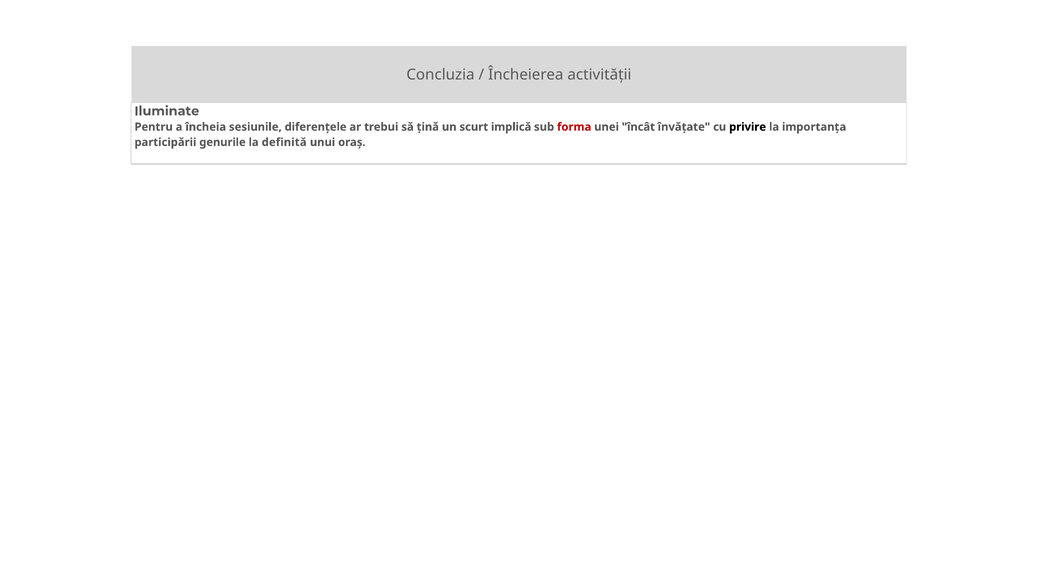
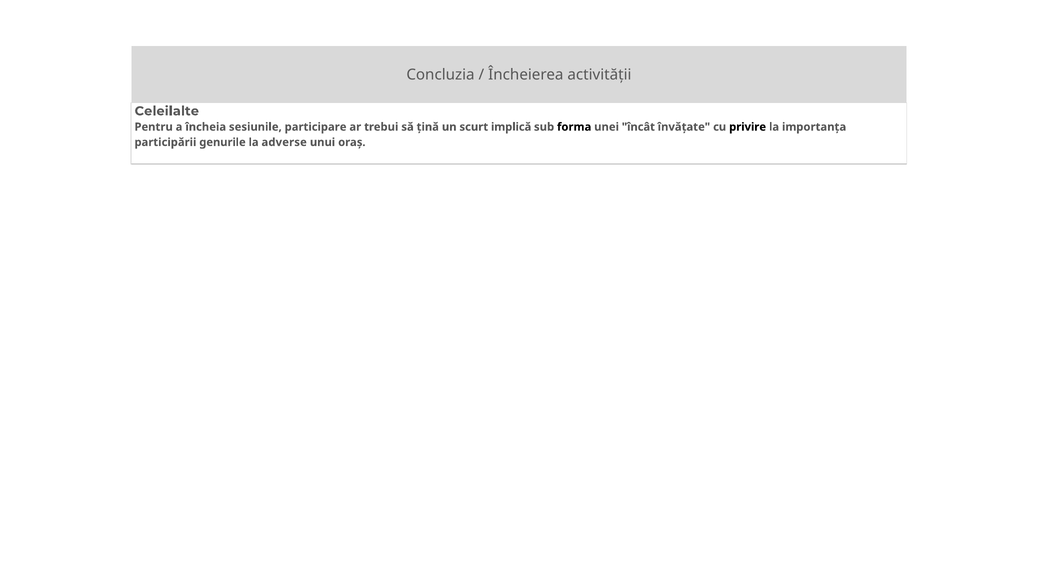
Iluminate: Iluminate -> Celeilalte (167, 111)
diferențele: diferențele -> participare (316, 127)
forma colour: red -> black (574, 127)
definită: definită -> adverse (284, 142)
